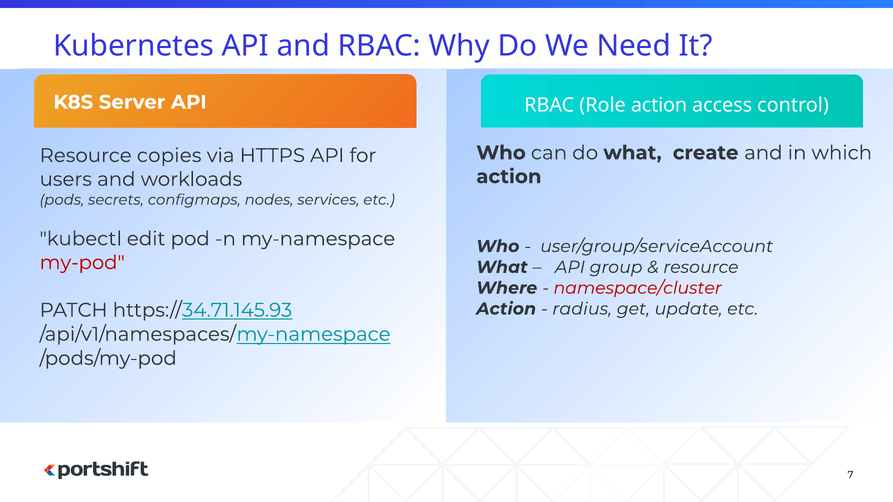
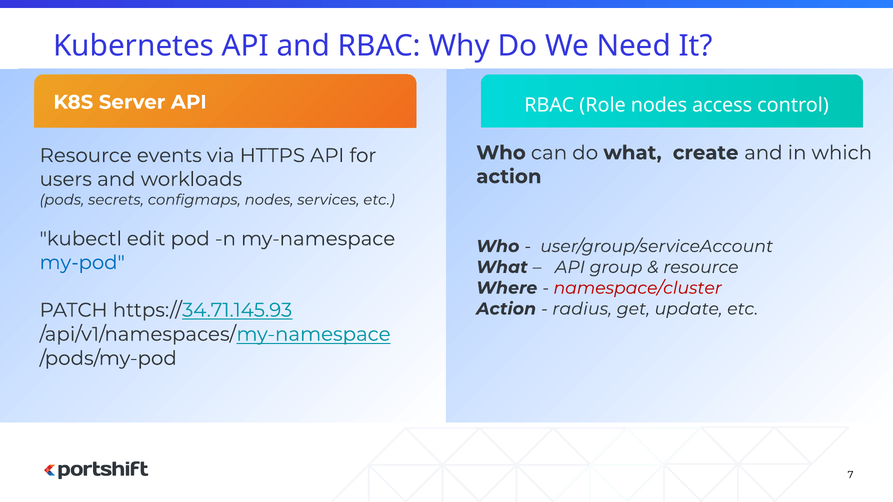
Role action: action -> nodes (659, 105)
copies: copies -> events (169, 156)
my-pod colour: red -> blue (82, 263)
